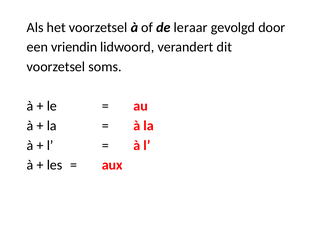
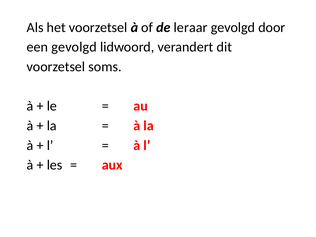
een vriendin: vriendin -> gevolgd (74, 47)
